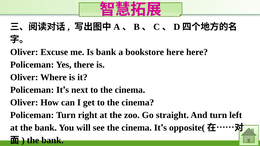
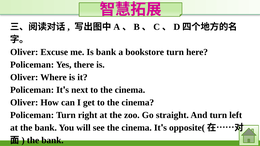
bookstore here: here -> turn (175, 52)
